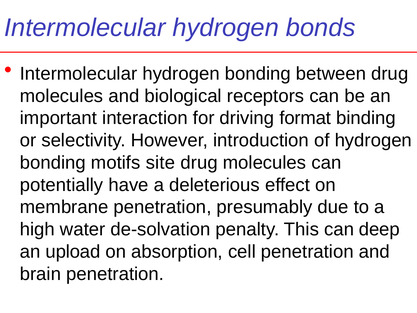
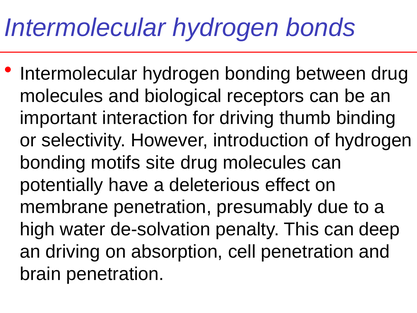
format: format -> thumb (305, 118)
an upload: upload -> driving (73, 252)
